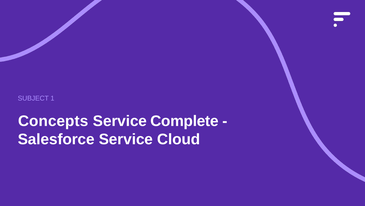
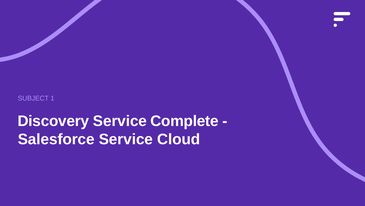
Concepts: Concepts -> Discovery (53, 121)
